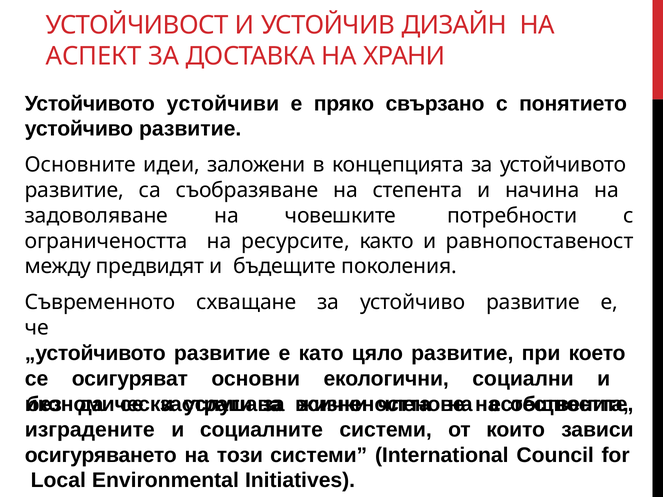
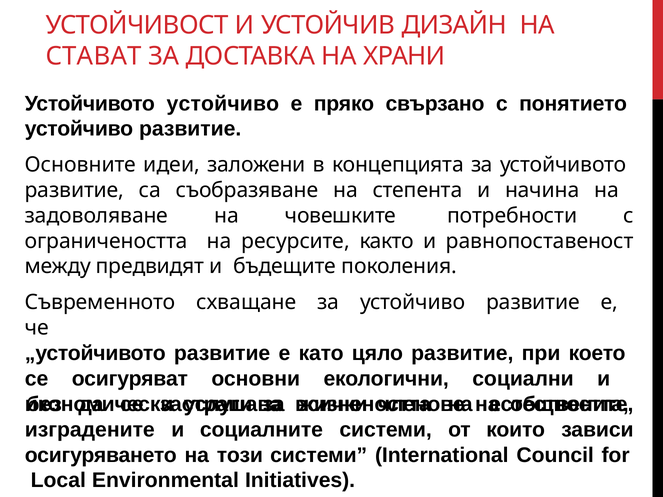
АСПЕКТ: АСПЕКТ -> СТАВАТ (94, 56)
Устойчивото устойчиви: устойчиви -> устойчиво (223, 104)
